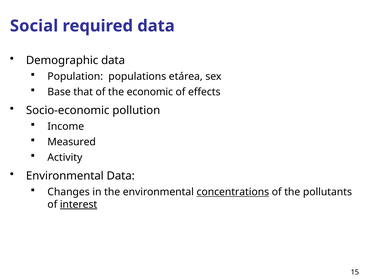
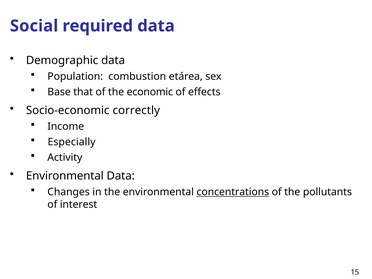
populations: populations -> combustion (137, 76)
pollution: pollution -> correctly (136, 110)
Measured: Measured -> Especially (72, 142)
interest underline: present -> none (79, 204)
